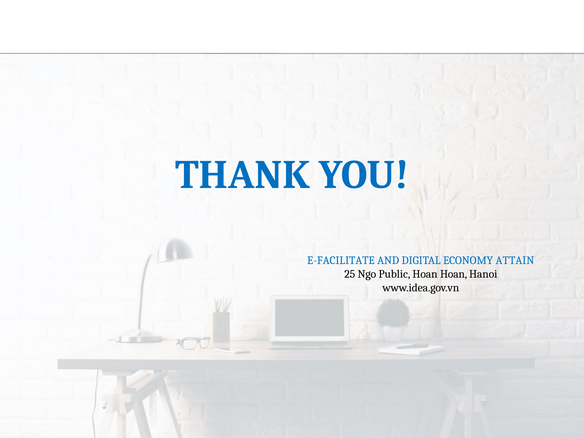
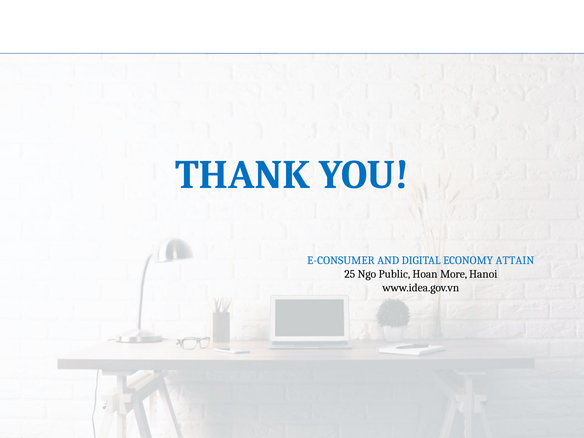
E-FACILITATE: E-FACILITATE -> E-CONSUMER (341, 260)
Hoan Hoan: Hoan -> More (454, 274)
